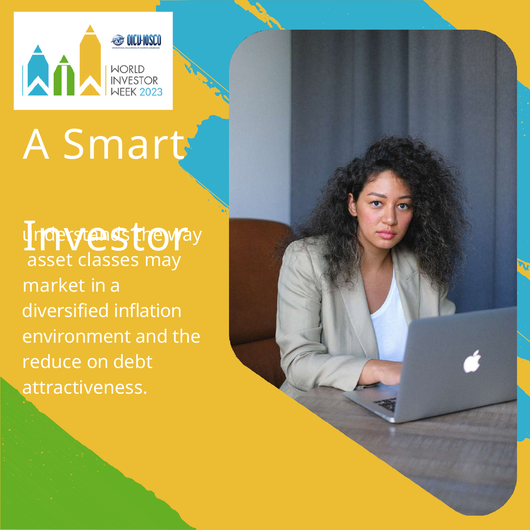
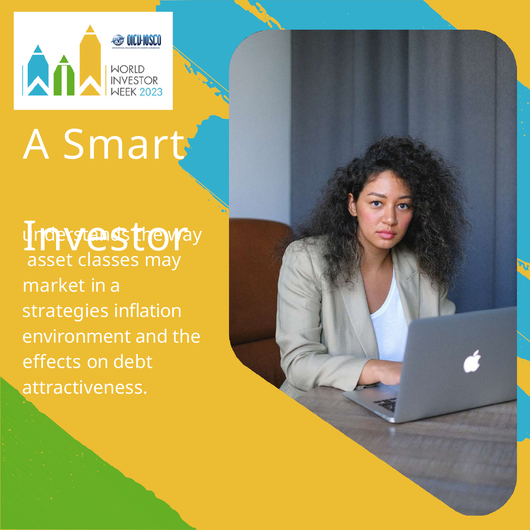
diversified: diversified -> strategies (66, 311)
reduce: reduce -> effects (52, 362)
